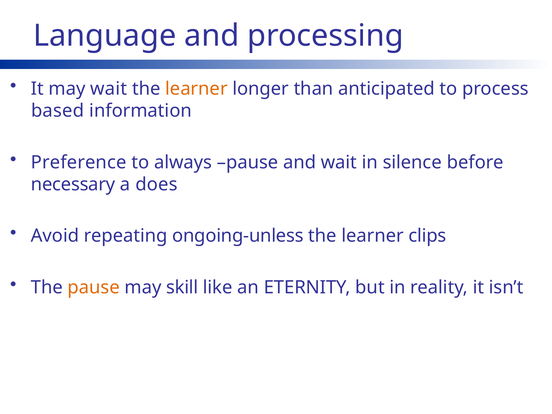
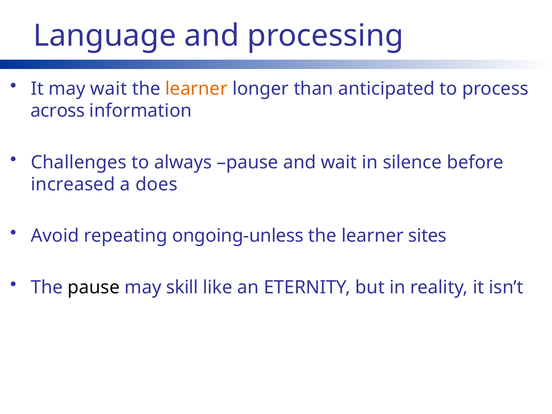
based: based -> across (58, 111)
Preference: Preference -> Challenges (79, 162)
necessary: necessary -> increased (73, 184)
clips: clips -> sites (427, 236)
pause colour: orange -> black (94, 287)
